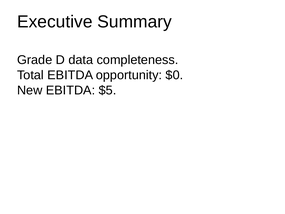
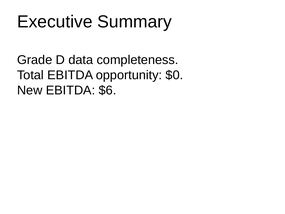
$5: $5 -> $6 (108, 90)
